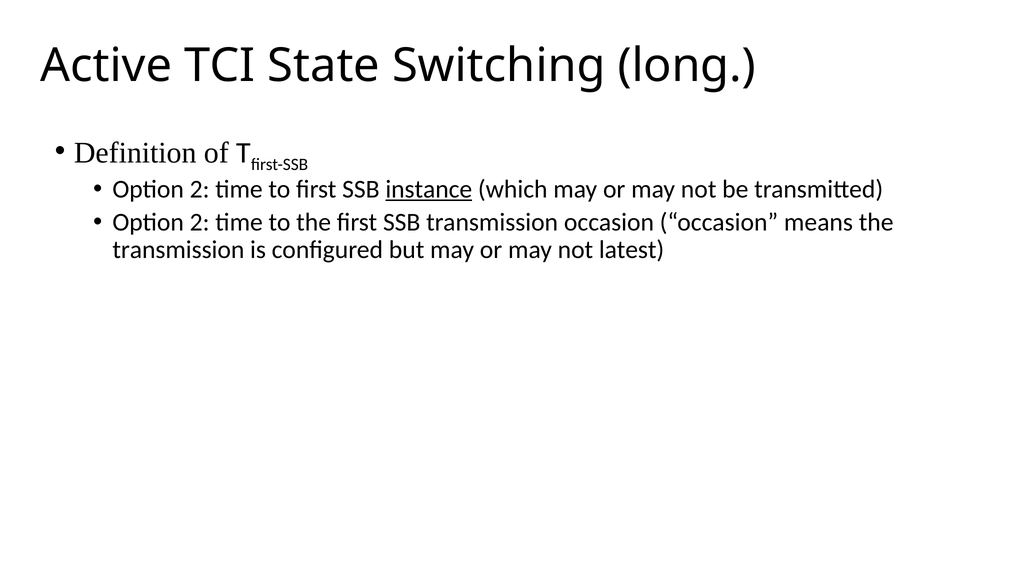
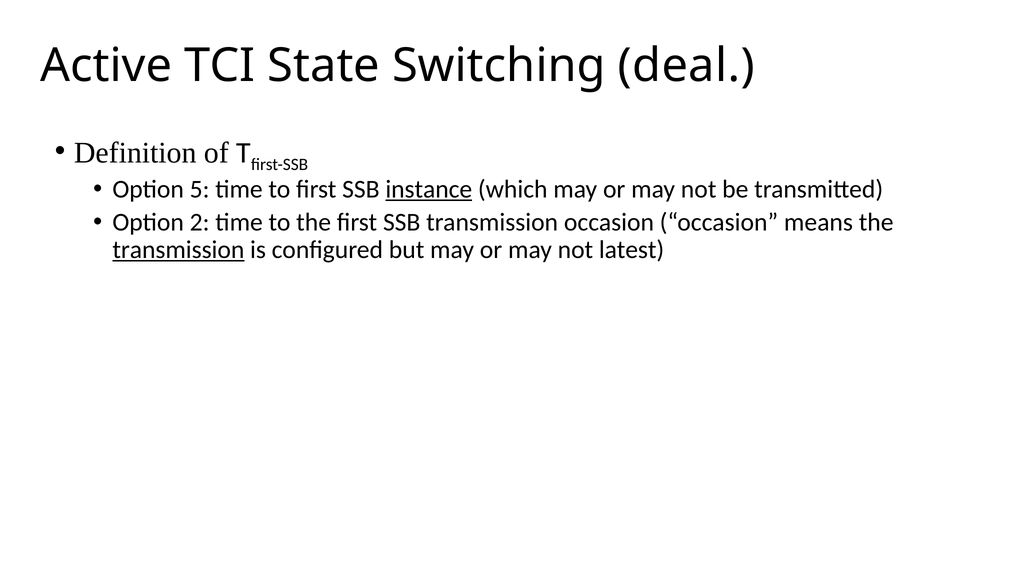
long: long -> deal (686, 66)
2: 2 -> 5 (200, 189)
transmission underline: none -> present (178, 250)
